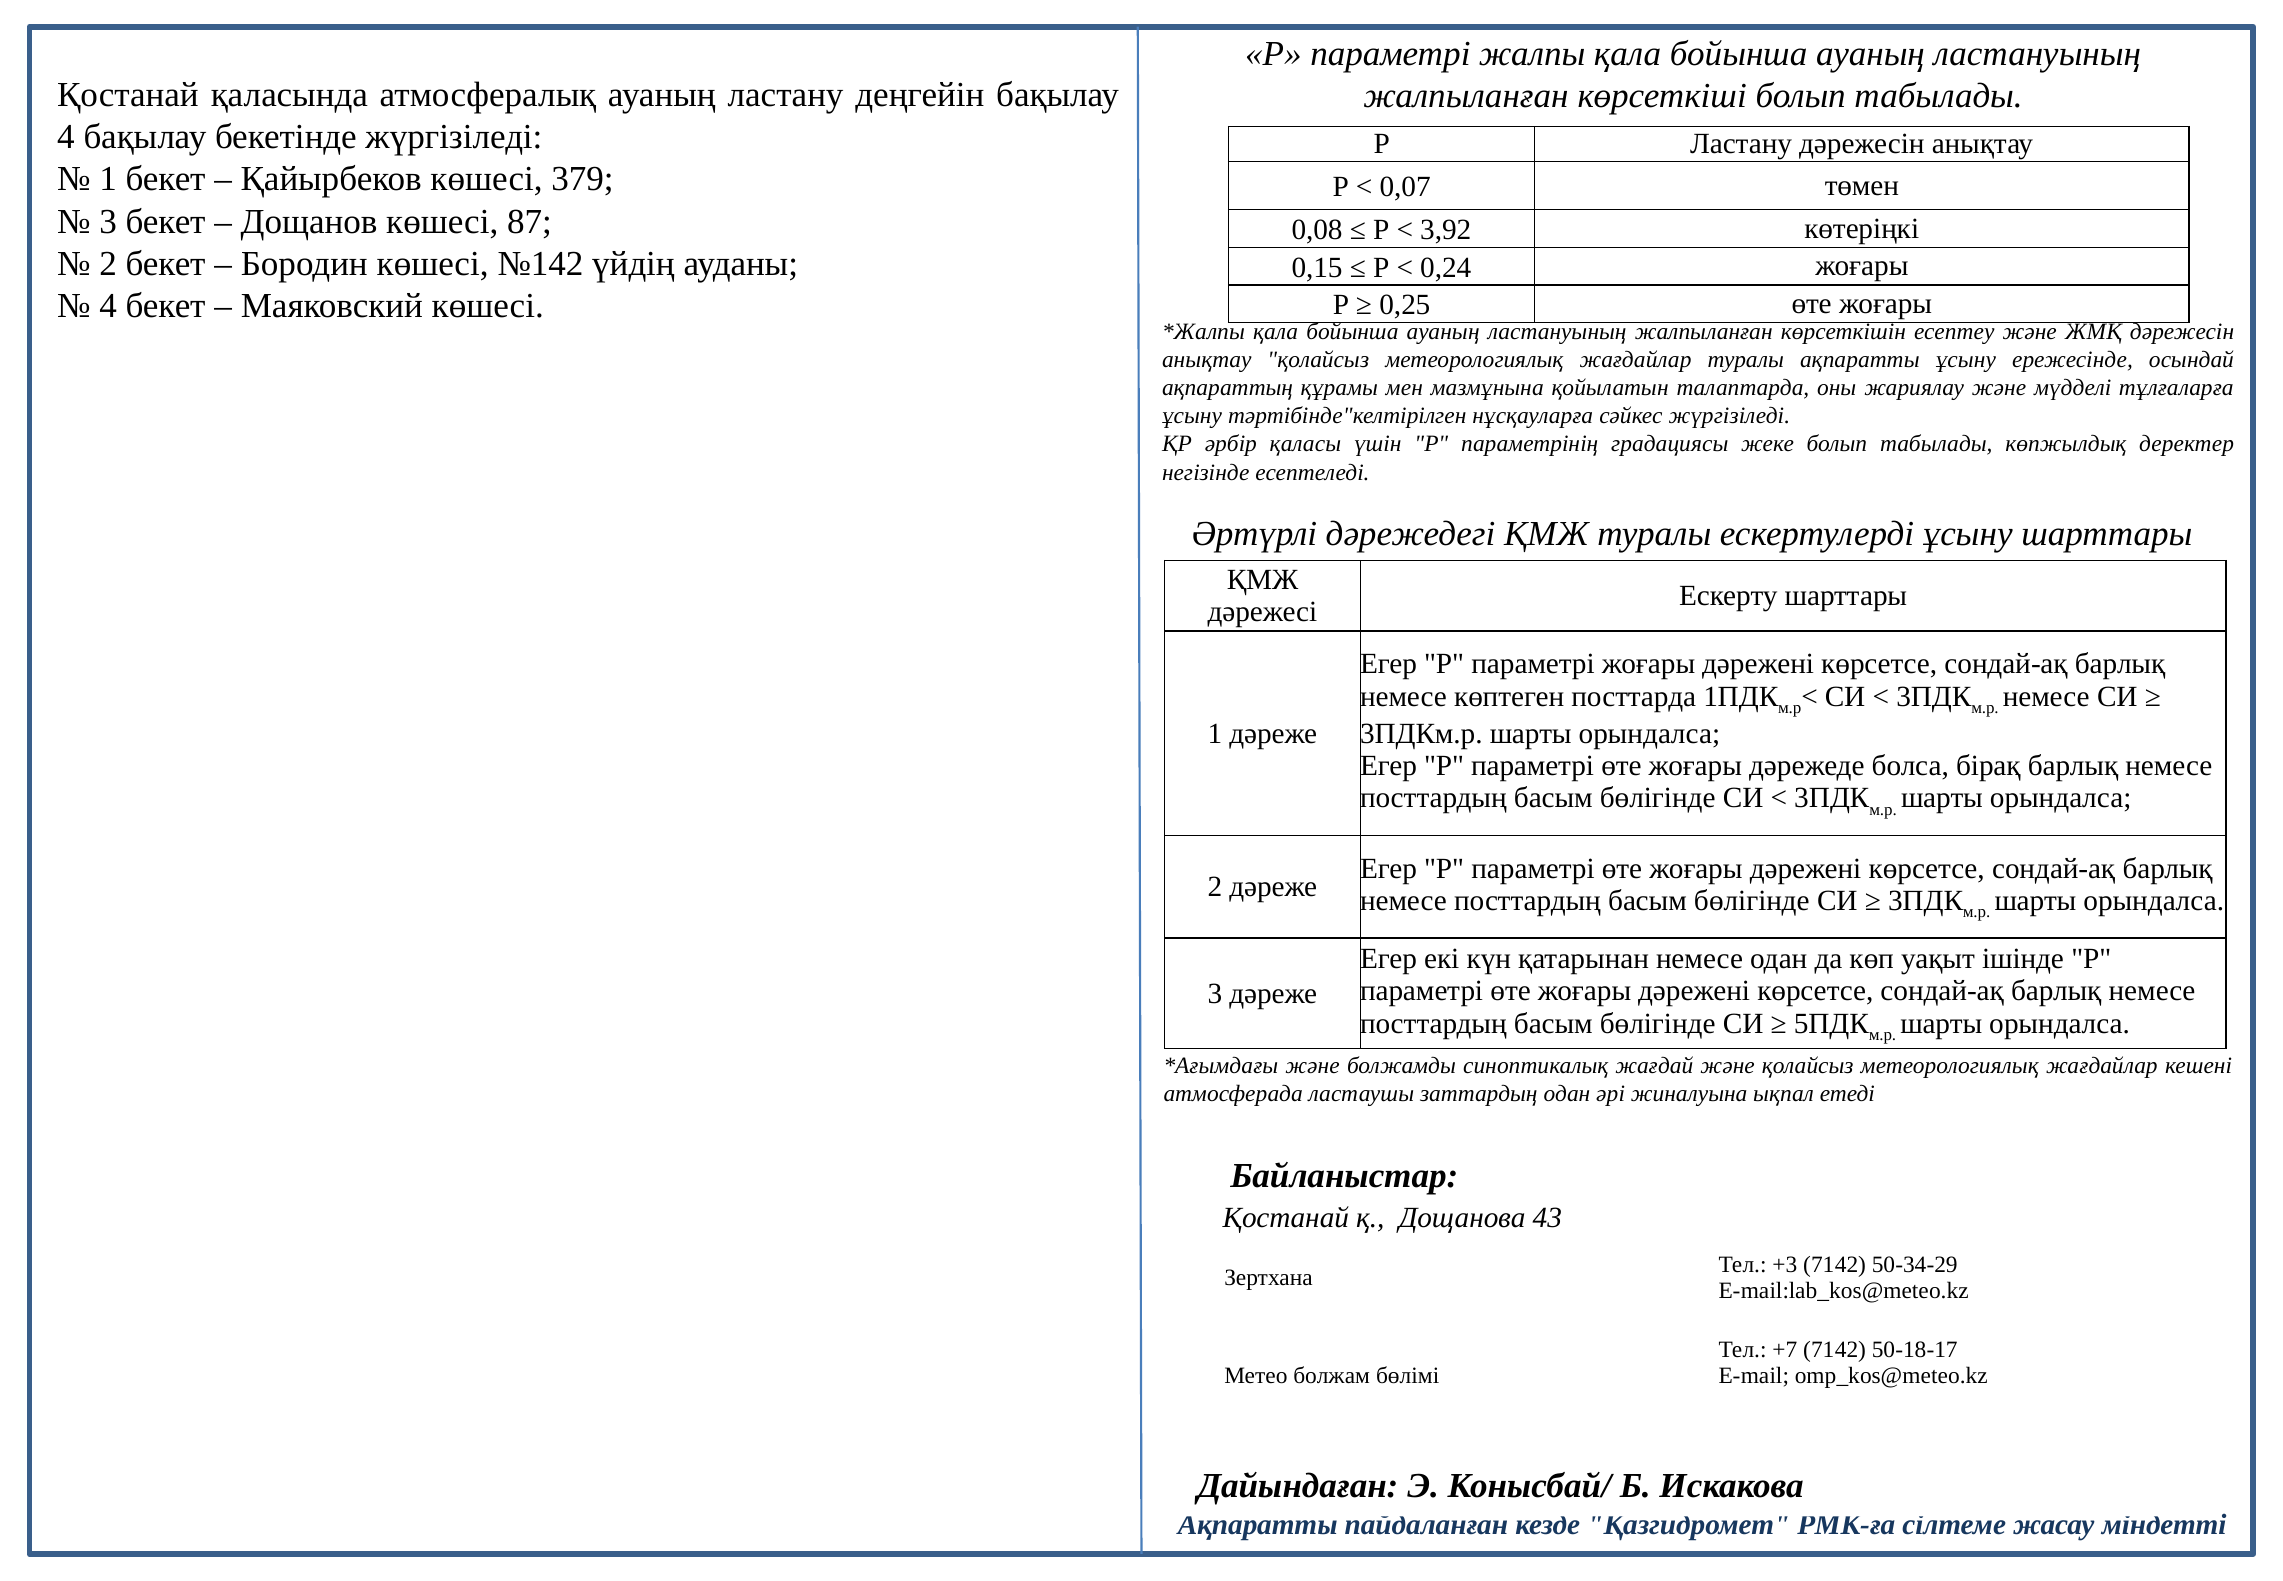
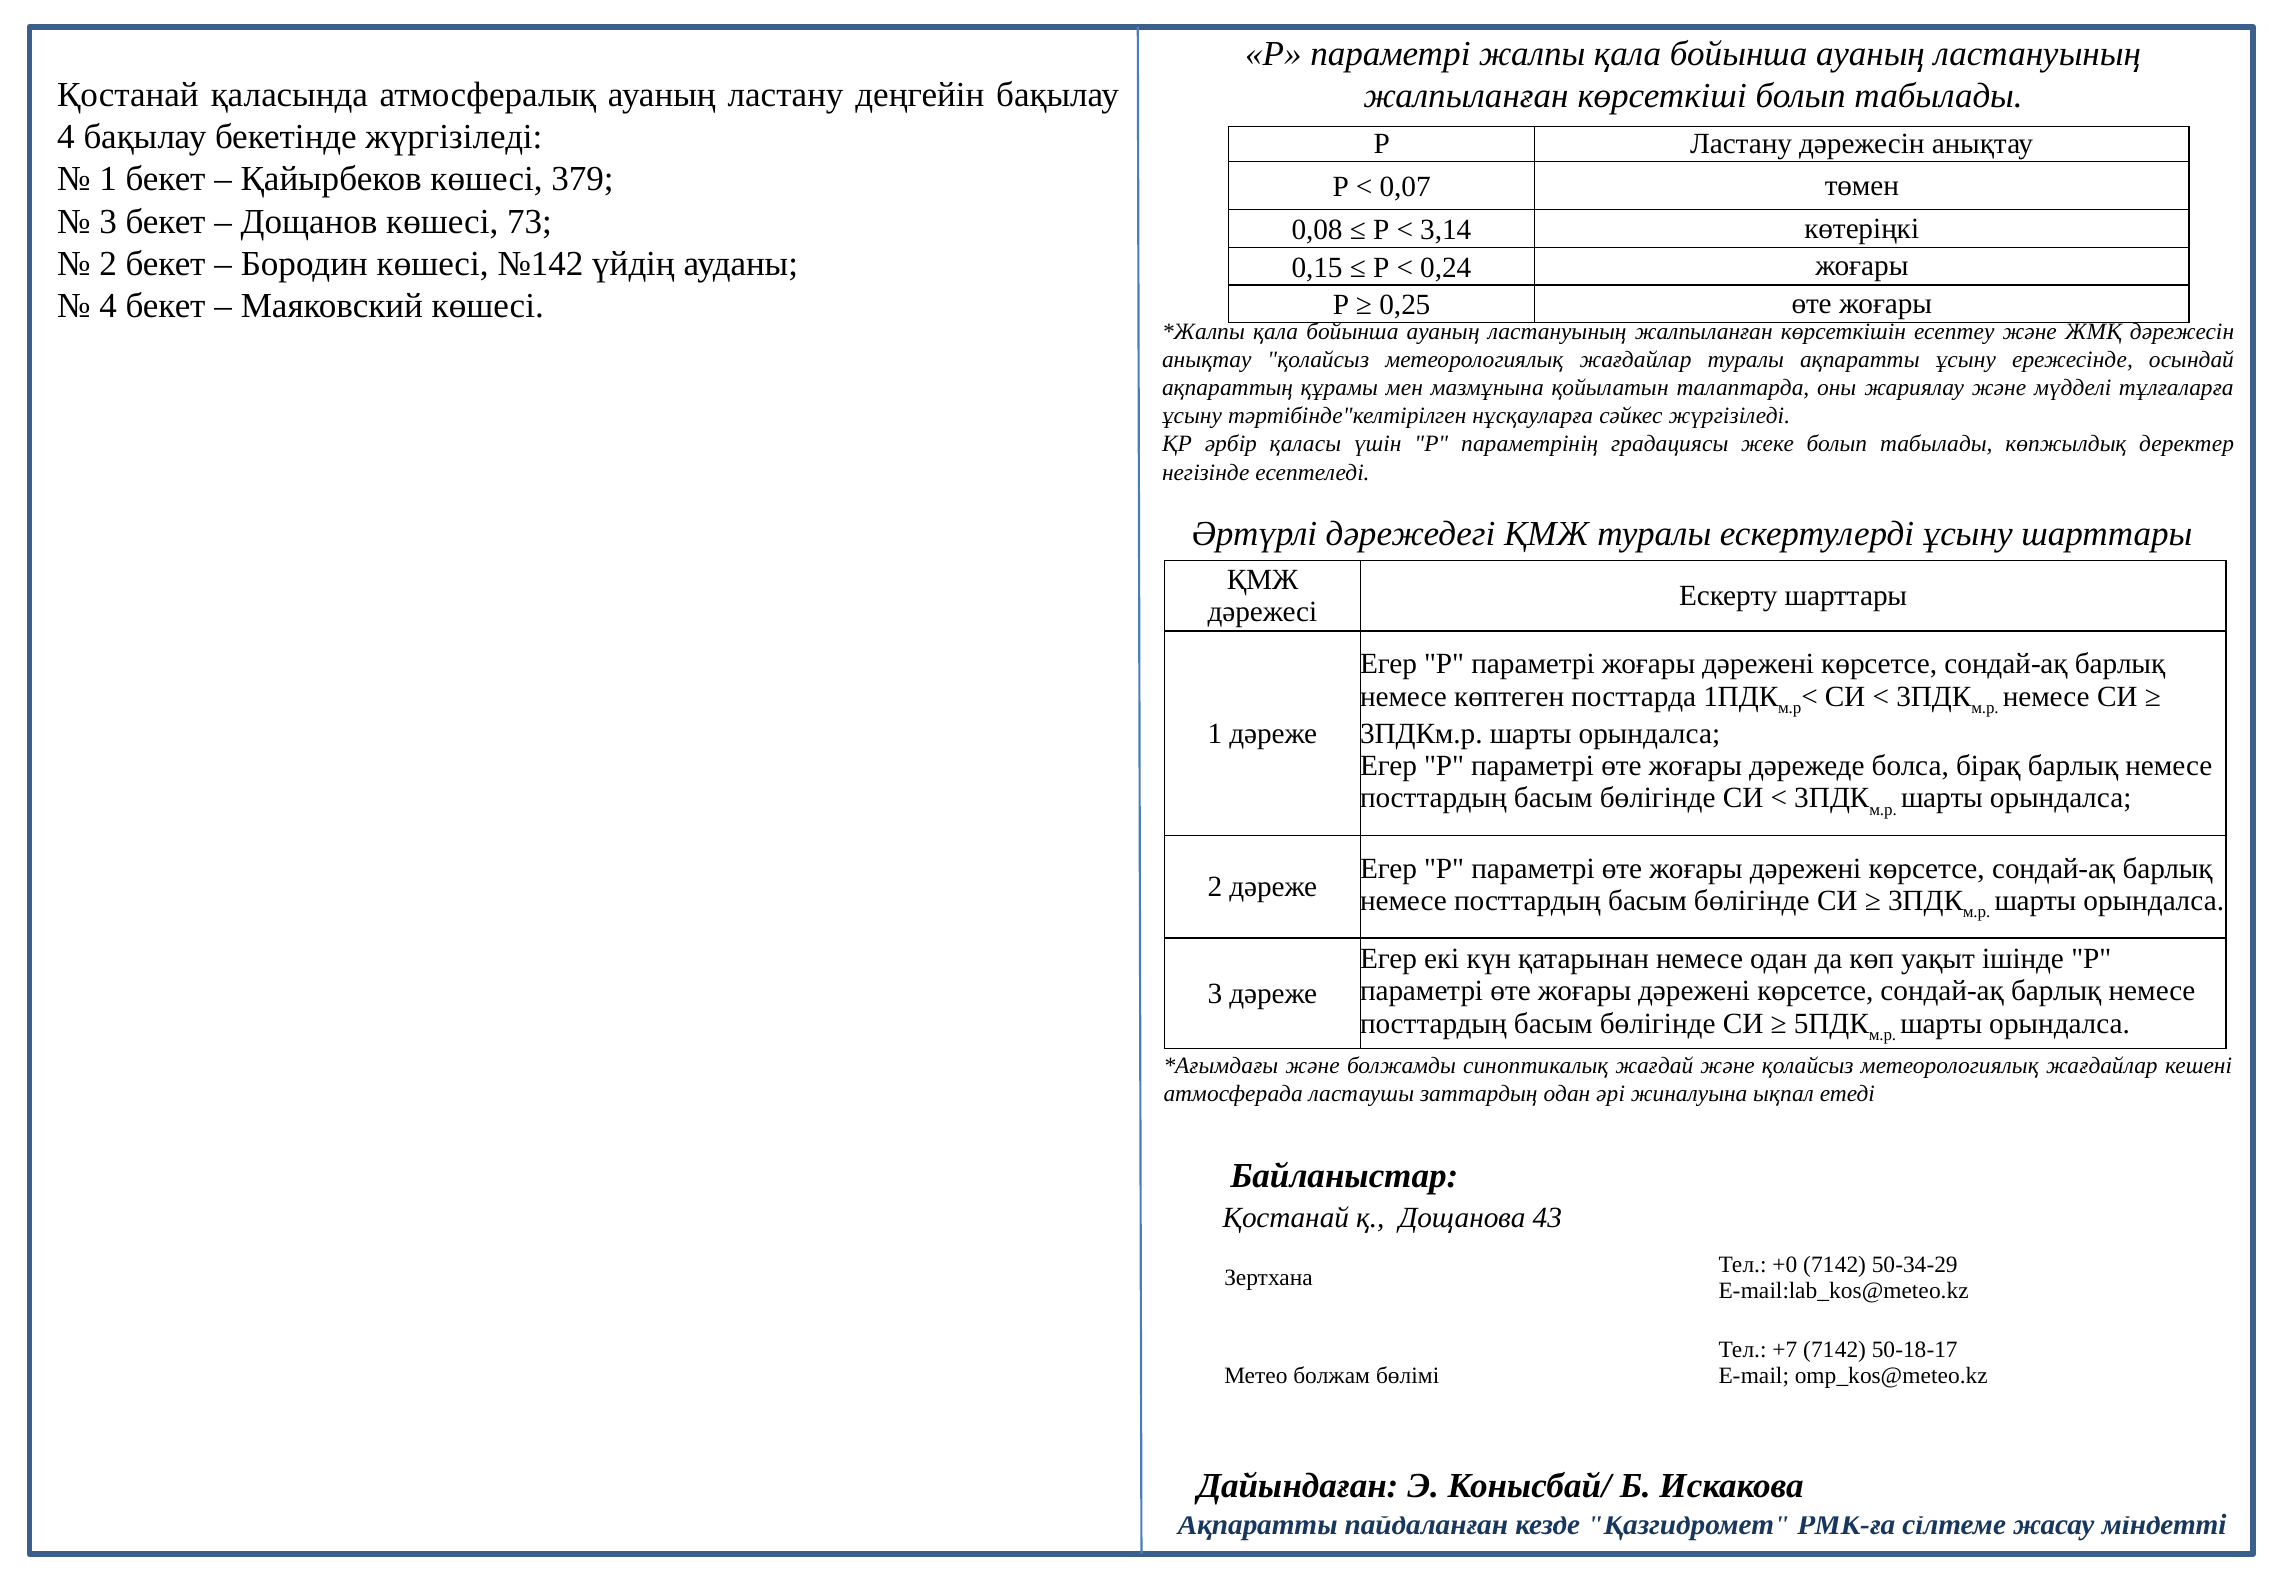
87: 87 -> 73 (530, 221)
3,92: 3,92 -> 3,14 (1446, 230)
+3: +3 -> +0 (1785, 1265)
